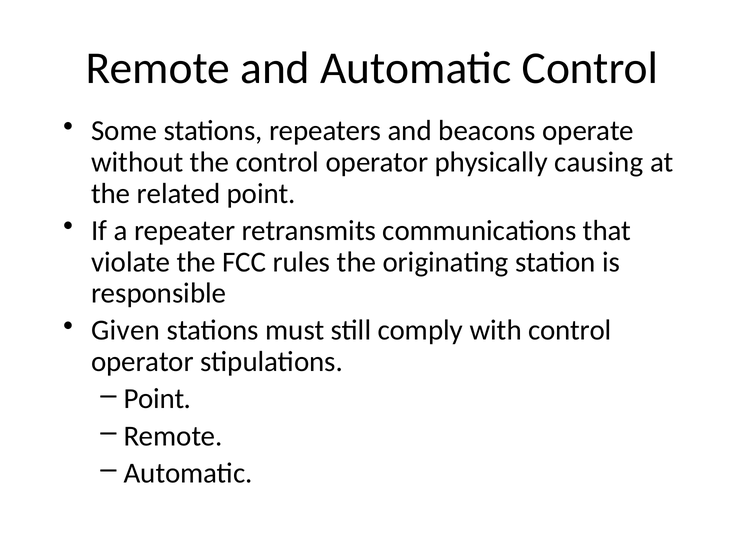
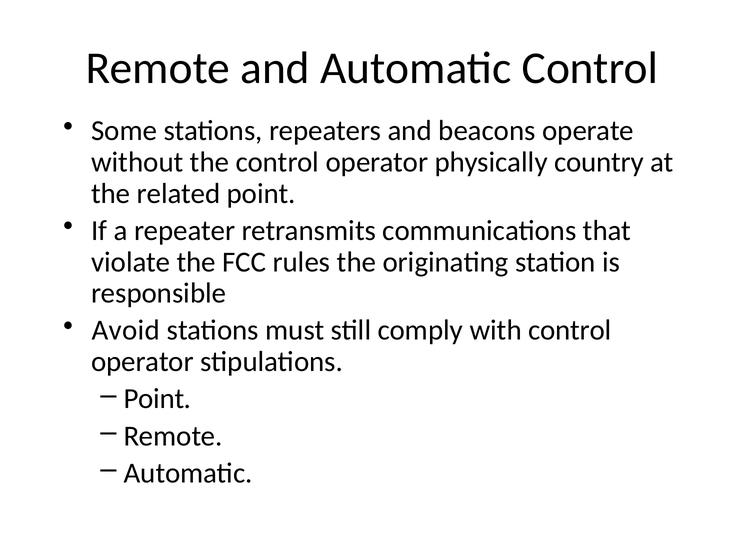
causing: causing -> country (599, 162)
Given: Given -> Avoid (126, 330)
